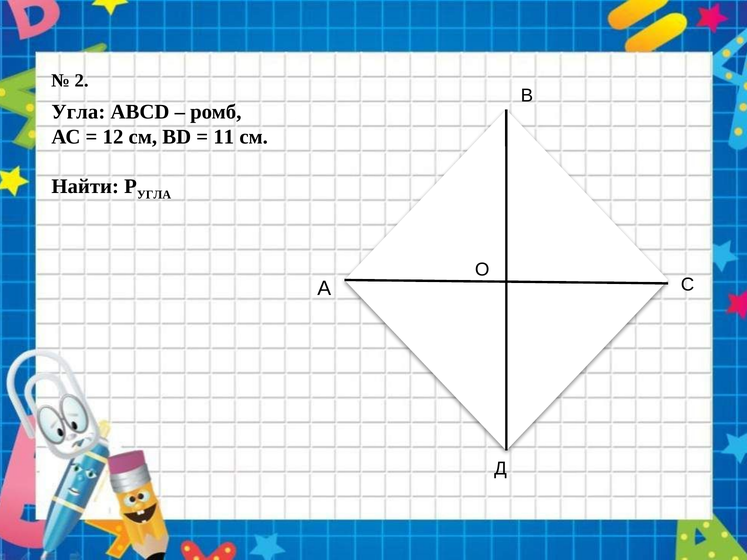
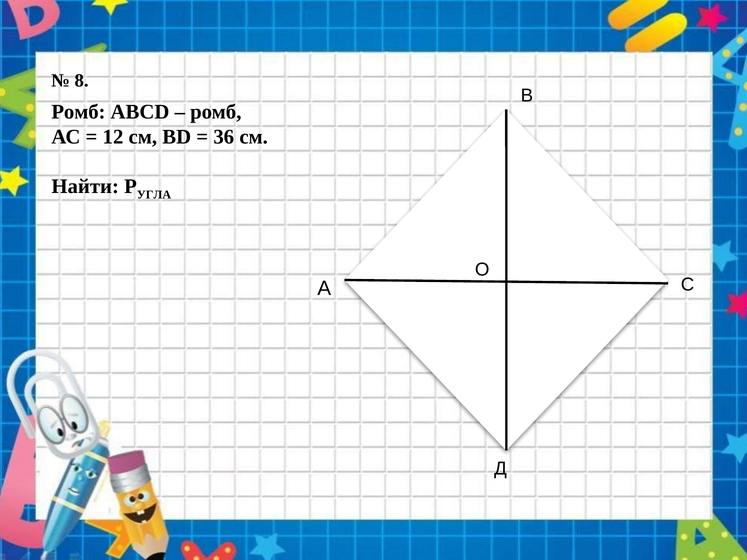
2: 2 -> 8 (82, 80)
Угла: Угла -> Ромб (78, 112)
11: 11 -> 36 (224, 137)
